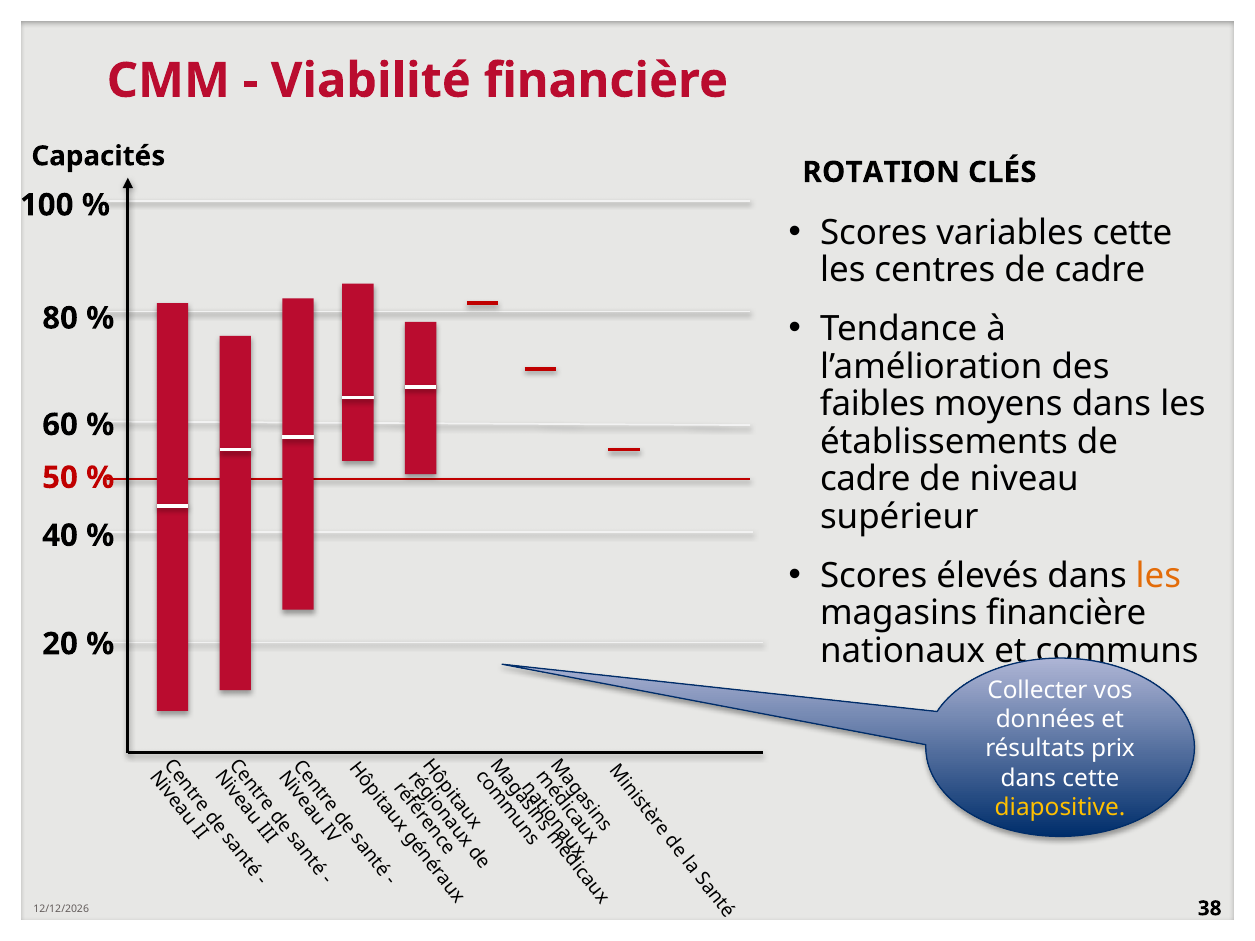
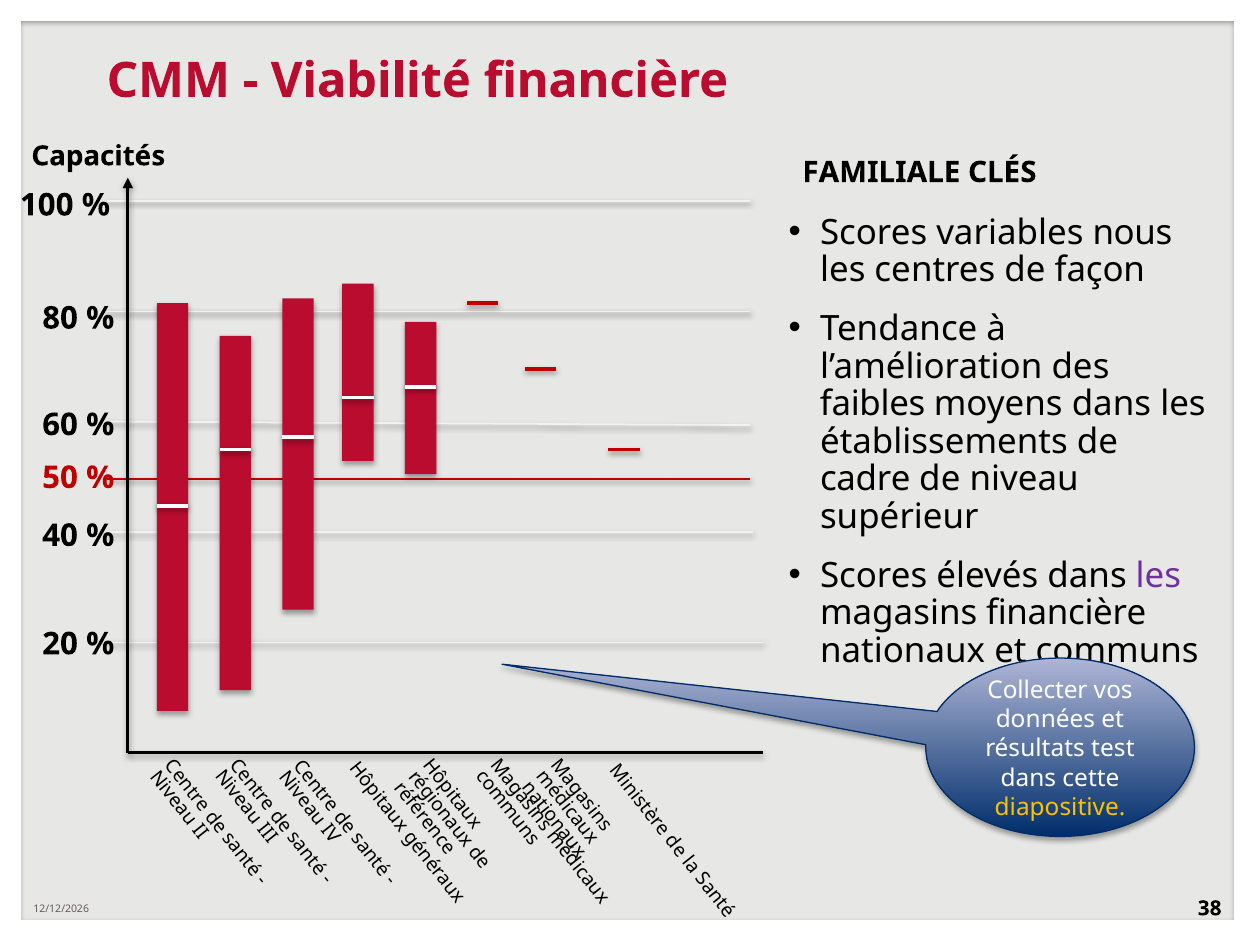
ROTATION: ROTATION -> FAMILIALE (881, 172)
variables cette: cette -> nous (1132, 233)
centres de cadre: cadre -> façon (1100, 270)
les colour: orange -> purple (1158, 576)
prix: prix -> test (1113, 749)
